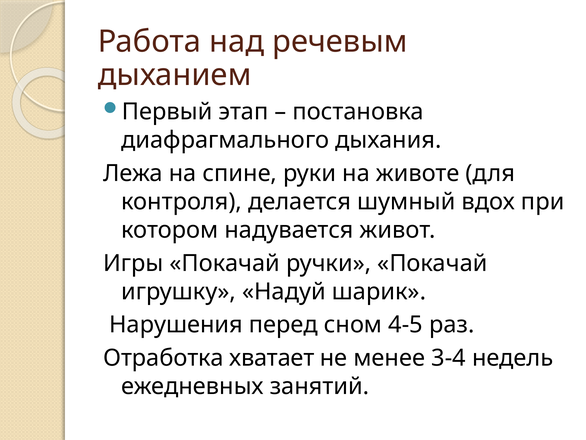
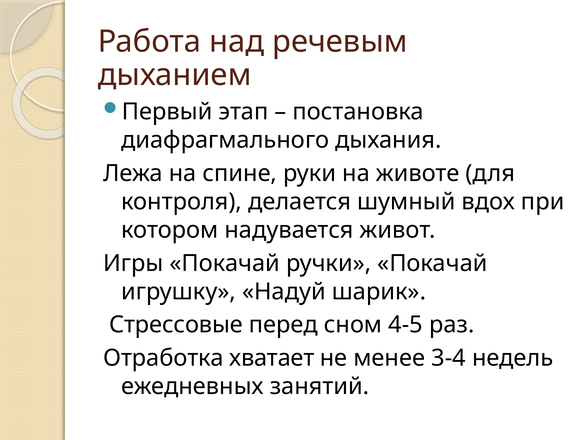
Нарушения: Нарушения -> Стрессовые (176, 324)
